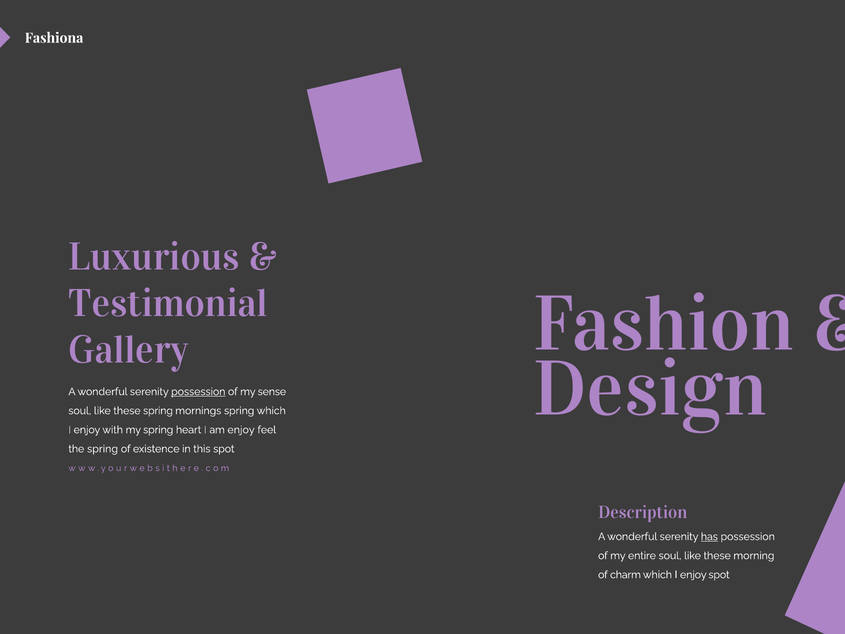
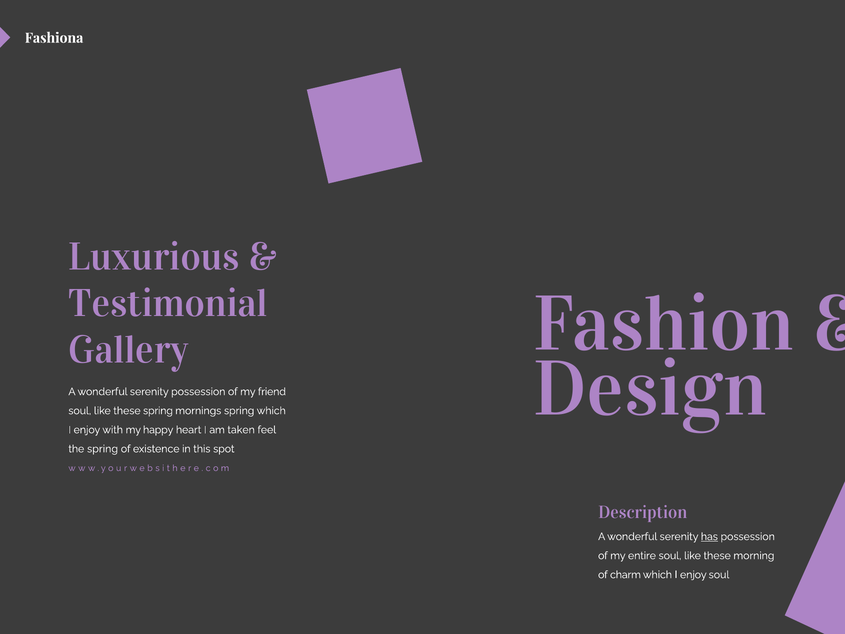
possession underline: present -> none (198, 391)
sense: sense -> friend (272, 391)
my spring: spring -> happy (158, 430)
am enjoy: enjoy -> taken (241, 430)
enjoy spot: spot -> soul (719, 575)
